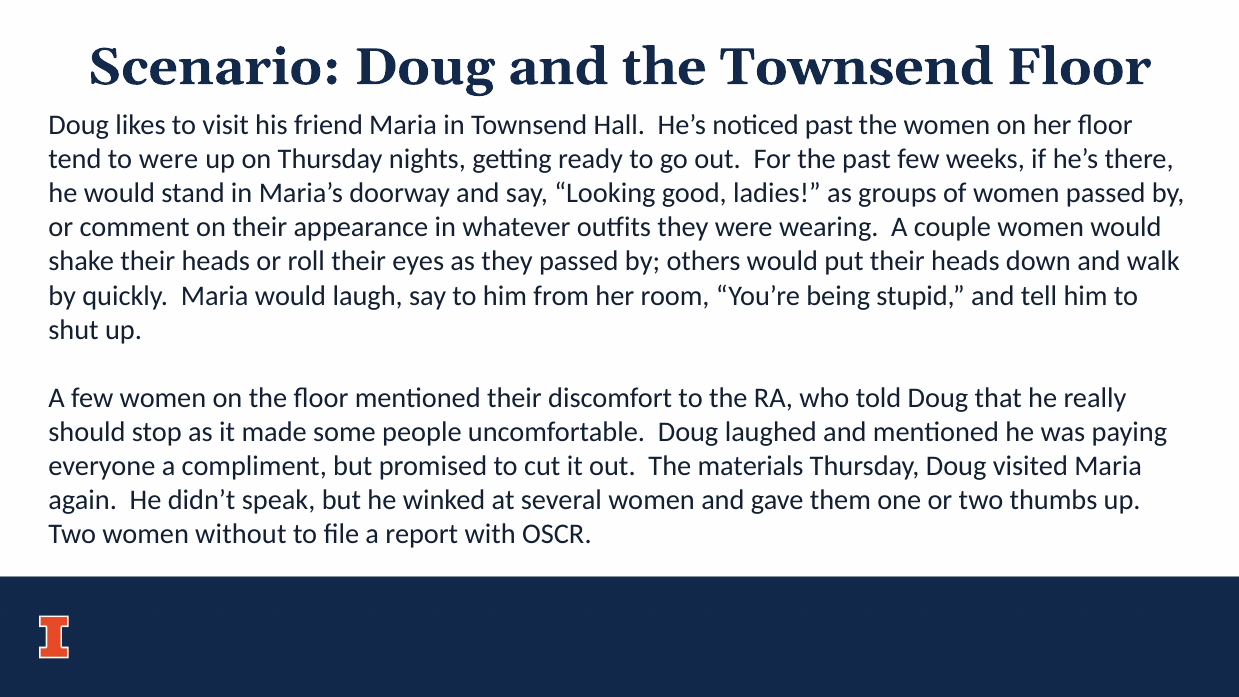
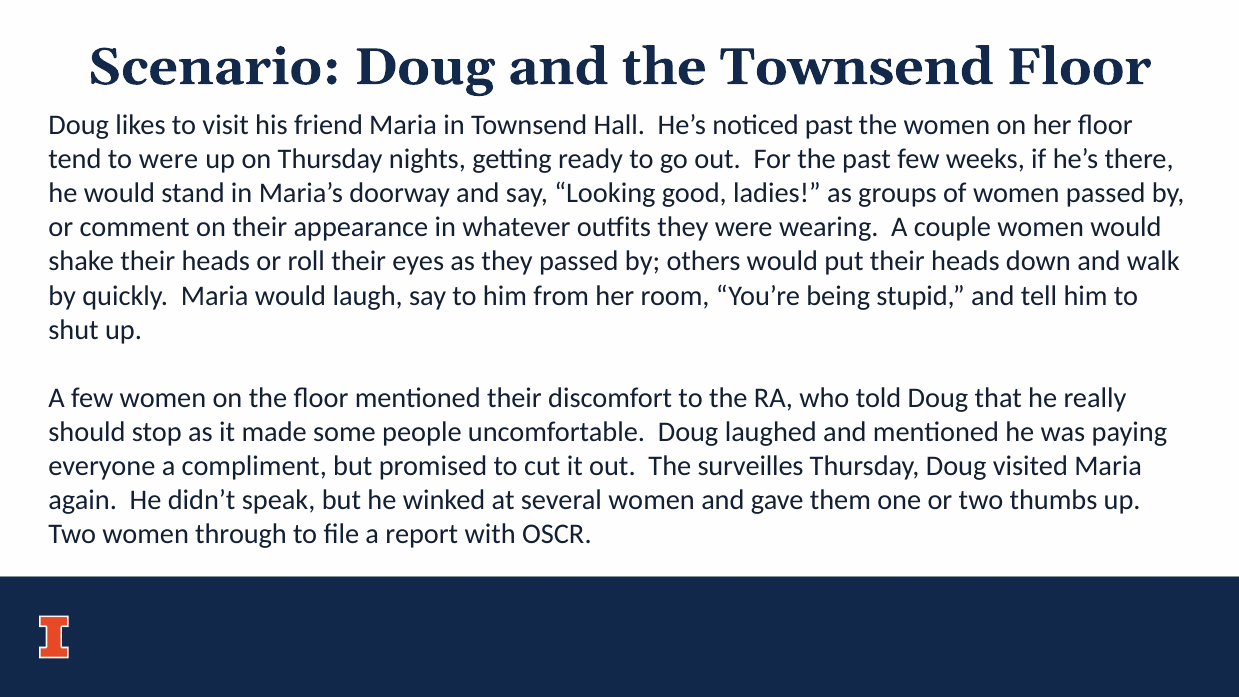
materials: materials -> surveilles (751, 466)
without: without -> through (241, 534)
